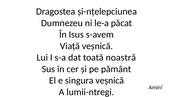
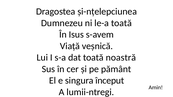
le-a păcat: păcat -> toată (121, 23)
singura veșnică: veșnică -> început (110, 81)
